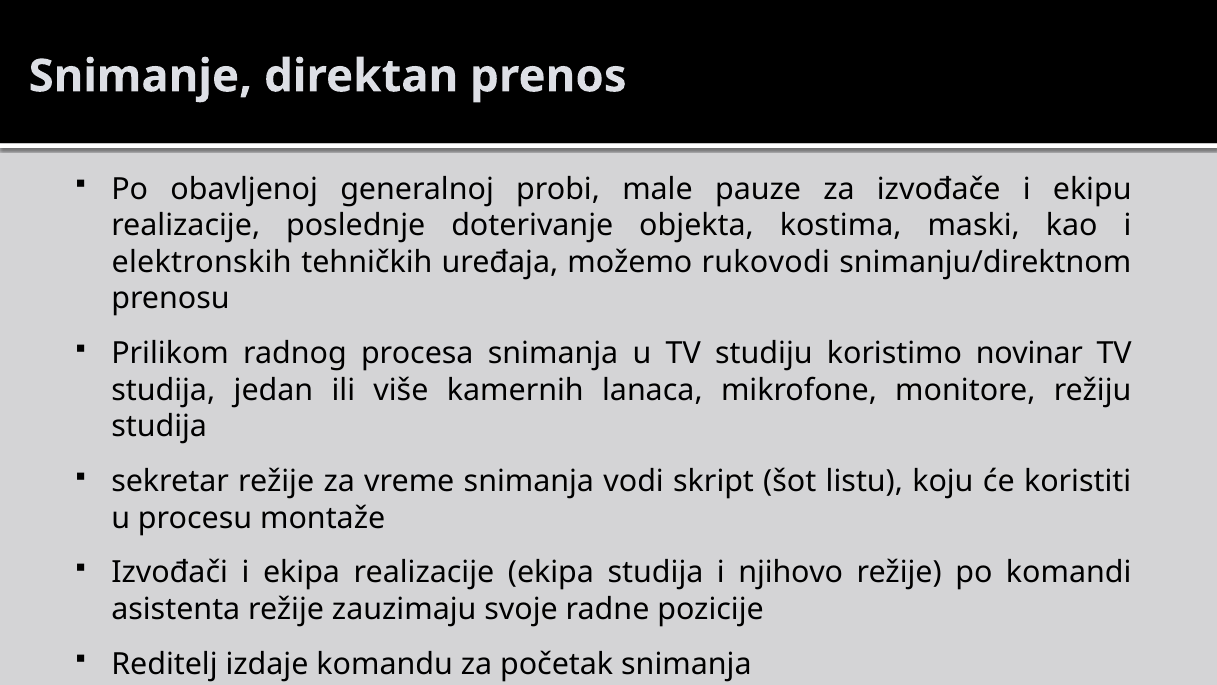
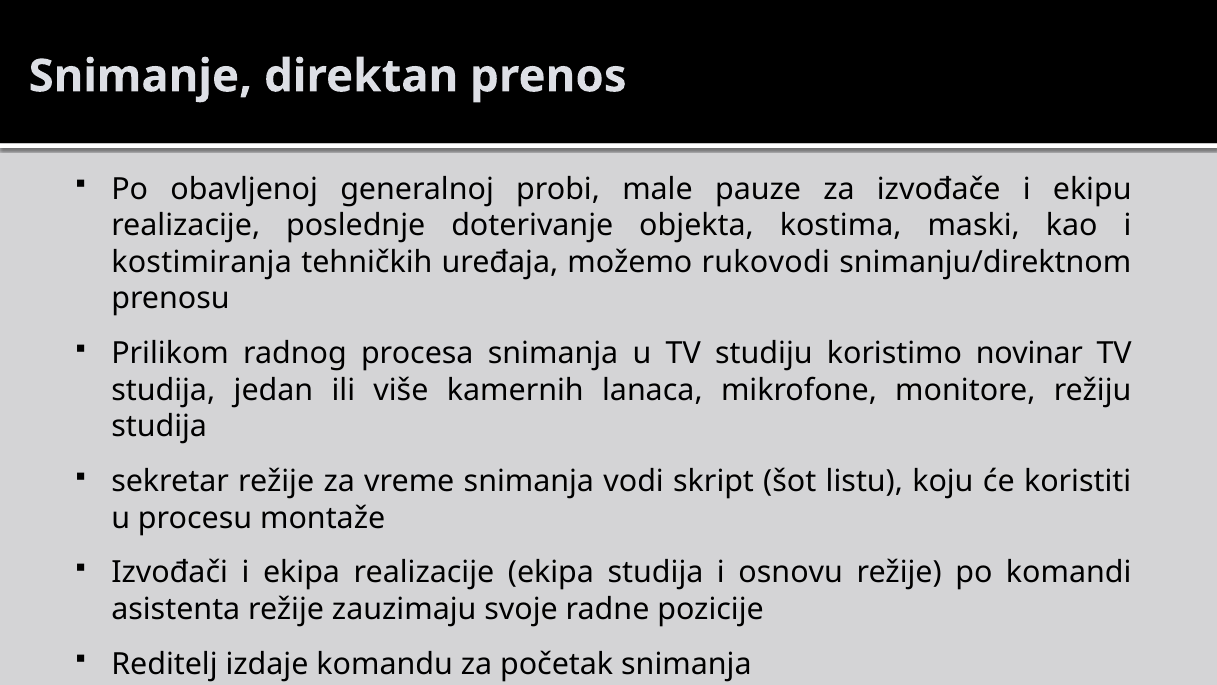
elektronskih: elektronskih -> kostimiranja (202, 262)
njihovo: njihovo -> osnovu (791, 573)
